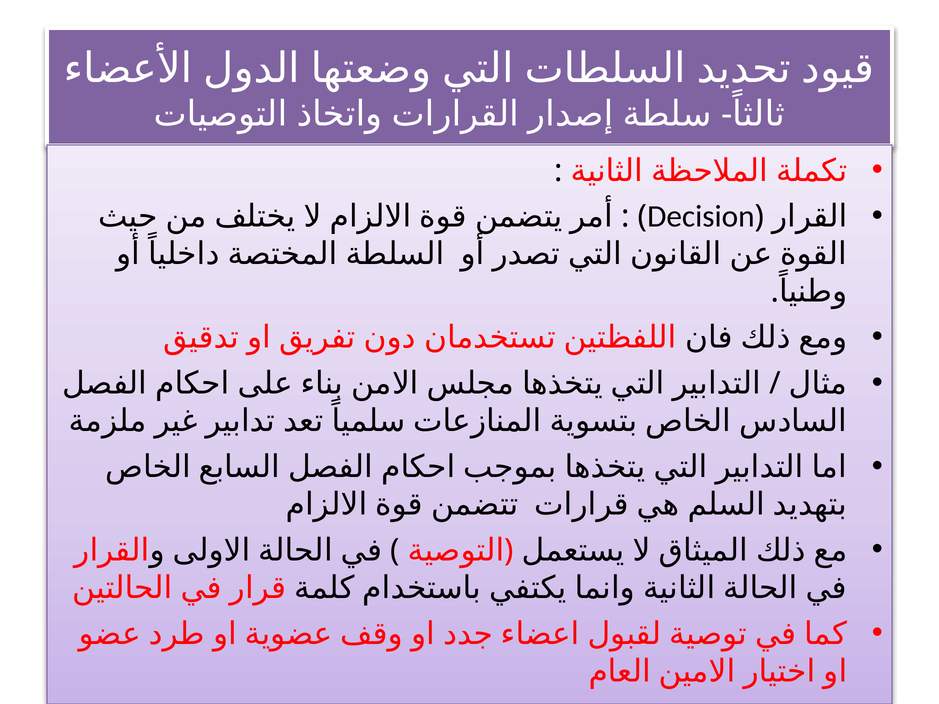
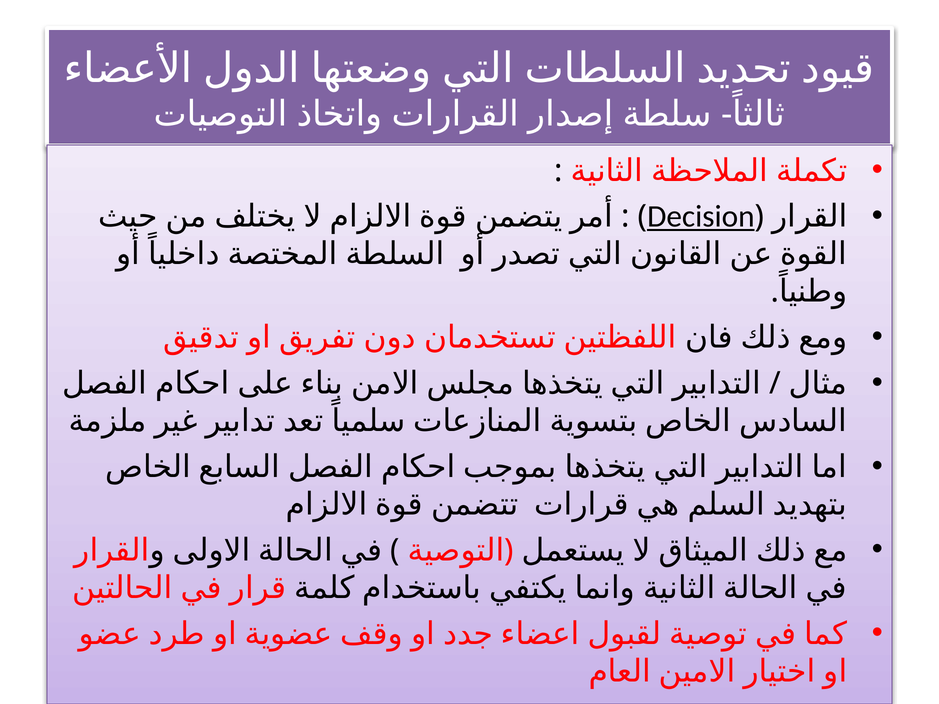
Decision underline: none -> present (701, 217)
